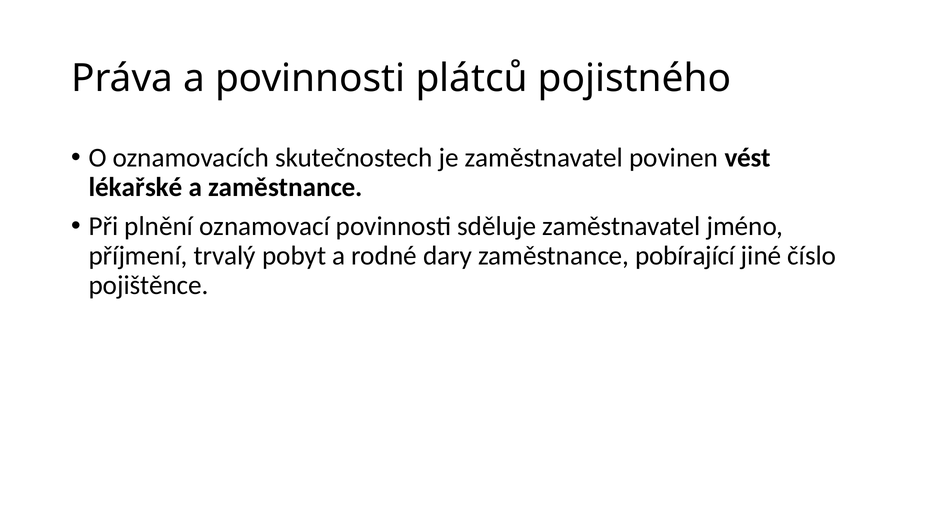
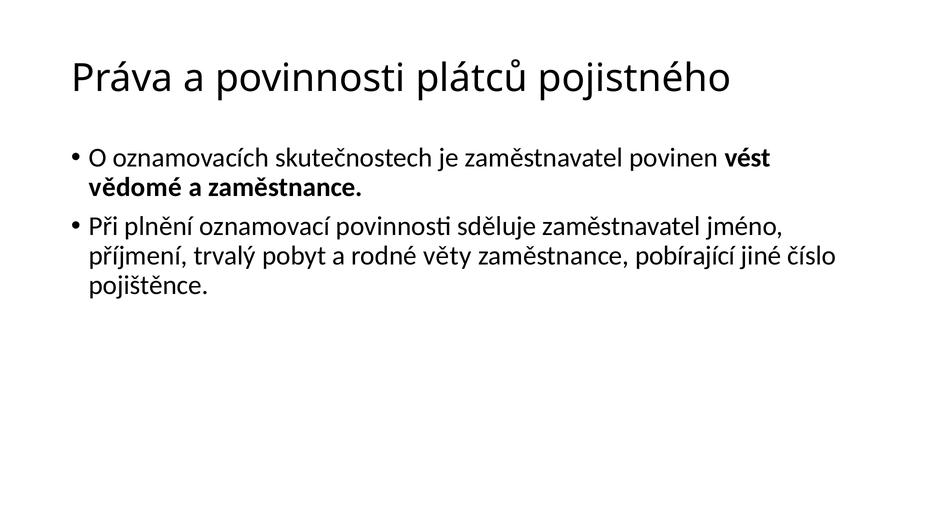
lékařské: lékařské -> vědomé (135, 187)
dary: dary -> věty (447, 256)
